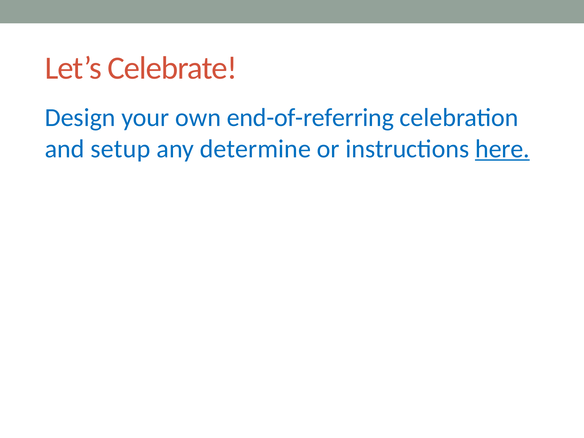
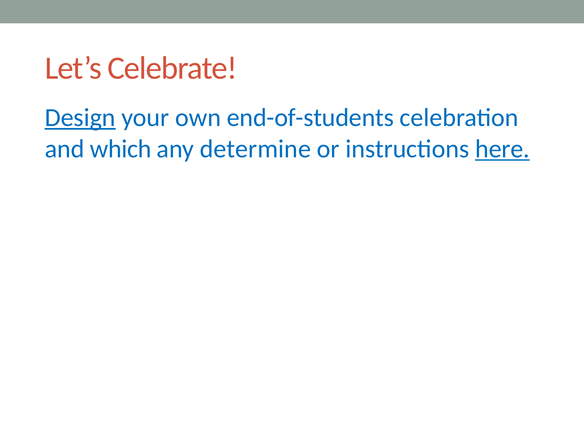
Design underline: none -> present (80, 118)
end-of-referring: end-of-referring -> end-of-students (310, 118)
setup: setup -> which (121, 149)
